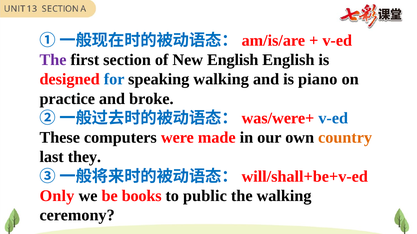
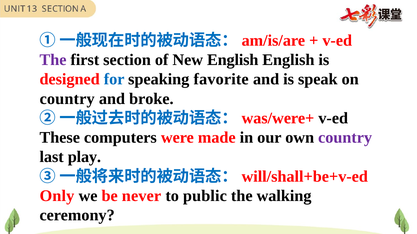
speaking walking: walking -> favorite (221, 79)
piano: piano -> speak (318, 79)
practice: practice -> country (67, 99)
v-ed colour: blue -> black (333, 118)
country colour: orange -> purple (345, 138)
they: they -> play (84, 157)
books: books -> never (141, 196)
